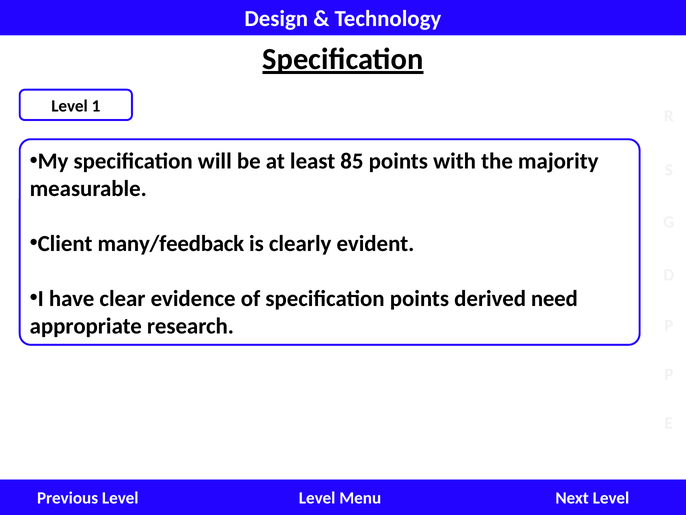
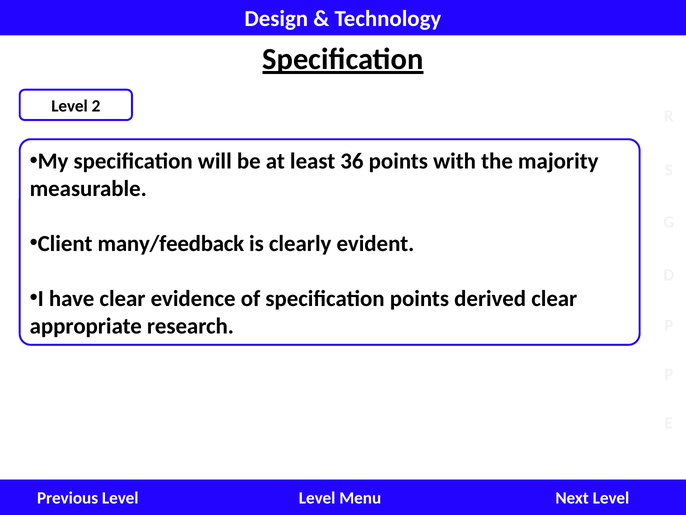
1: 1 -> 2 (96, 106)
85: 85 -> 36 (352, 161)
derived need: need -> clear (554, 298)
